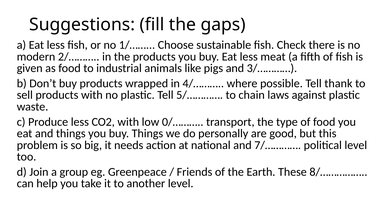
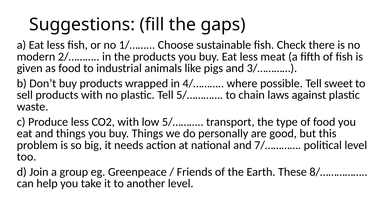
thank: thank -> sweet (339, 84)
0/………: 0/……… -> 5/……… (183, 122)
